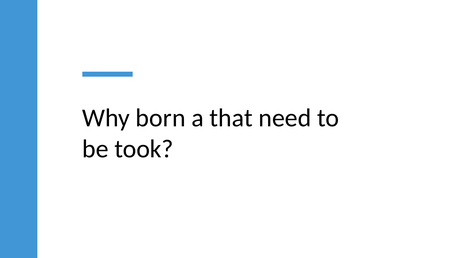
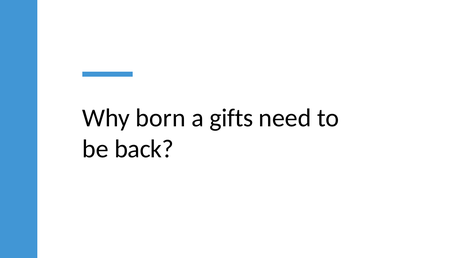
that: that -> gifts (231, 118)
took: took -> back (144, 149)
